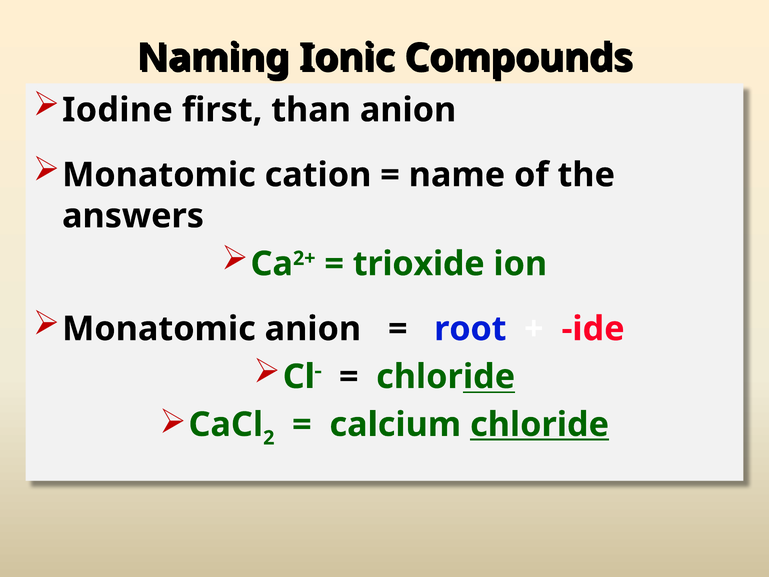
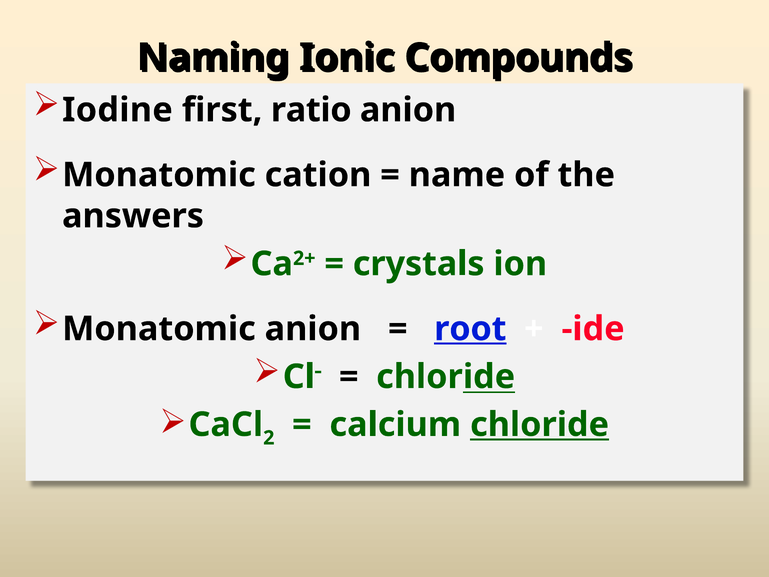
than: than -> ratio (311, 110)
trioxide: trioxide -> crystals (419, 264)
root underline: none -> present (470, 329)
